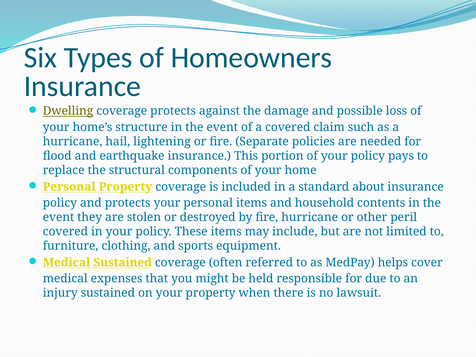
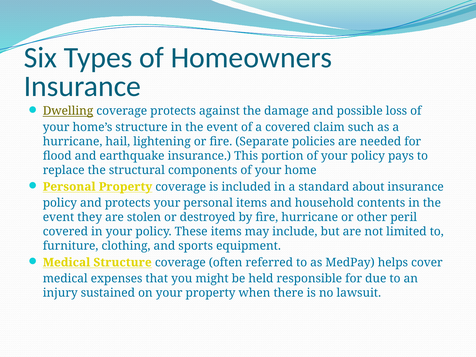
Medical Sustained: Sustained -> Structure (123, 262)
